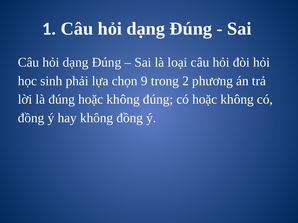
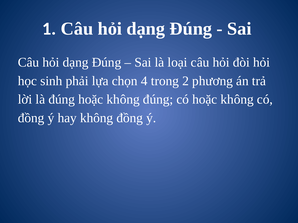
9: 9 -> 4 (144, 81)
